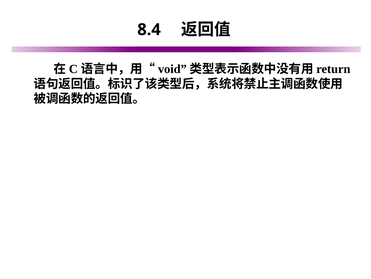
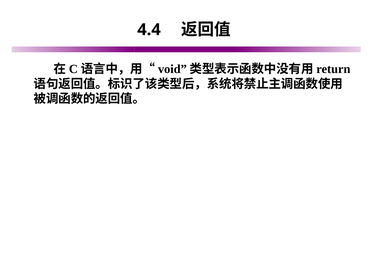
8.4: 8.4 -> 4.4 (149, 30)
